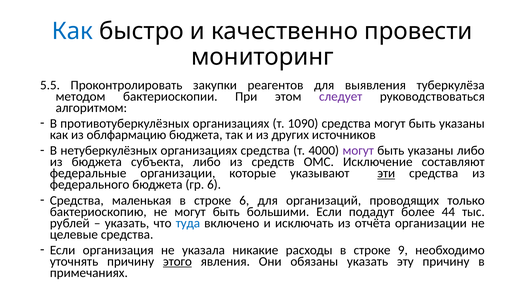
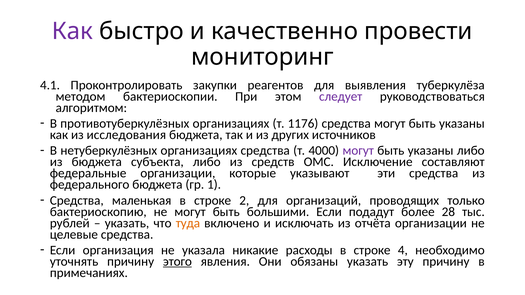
Как colour: blue -> purple (72, 31)
5.5: 5.5 -> 4.1 (50, 85)
1090: 1090 -> 1176 (303, 124)
облфармацию: облфармацию -> исследования (126, 135)
эти underline: present -> none (386, 173)
гр 6: 6 -> 1 (214, 185)
строке 6: 6 -> 2 (244, 201)
44: 44 -> 28 (448, 212)
туда colour: blue -> orange (188, 223)
9: 9 -> 4 (403, 250)
